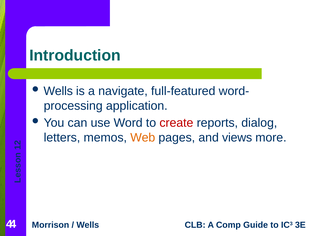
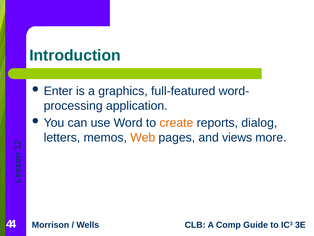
Wells: Wells -> Enter (58, 91)
navigate: navigate -> graphics (123, 91)
create colour: red -> orange (176, 123)
